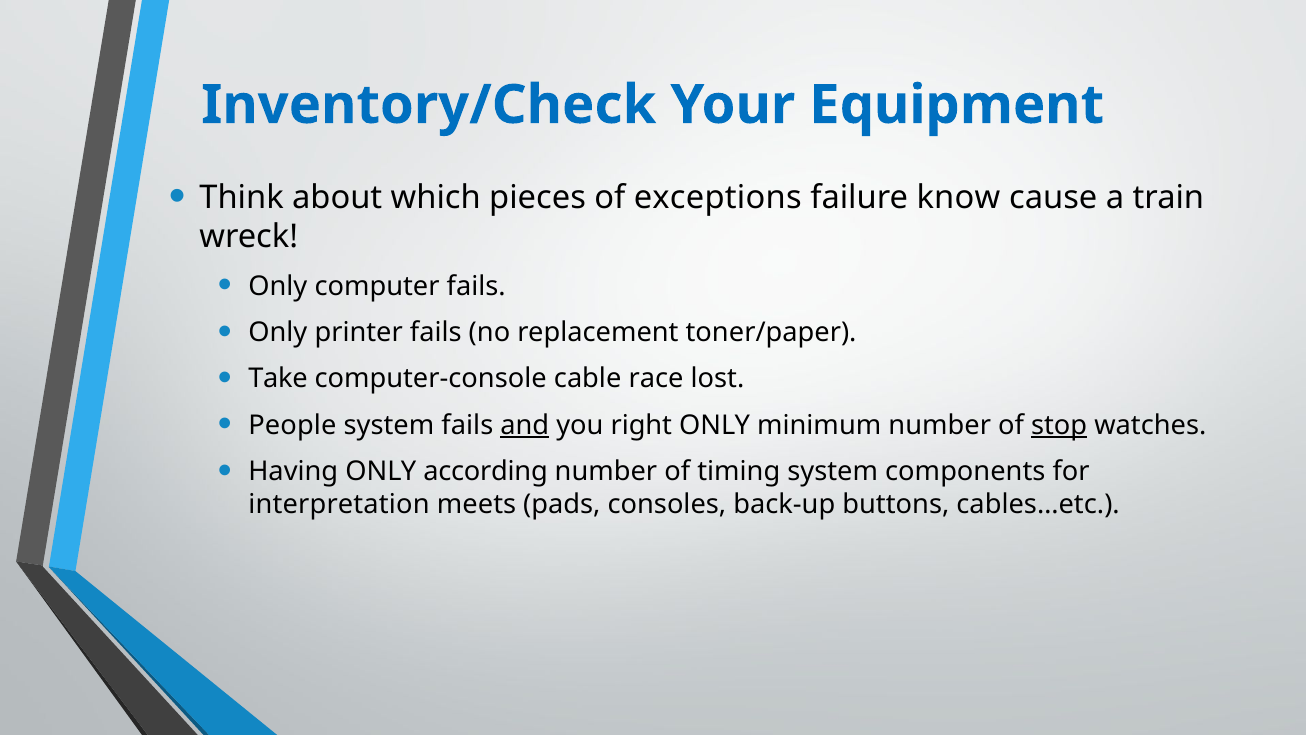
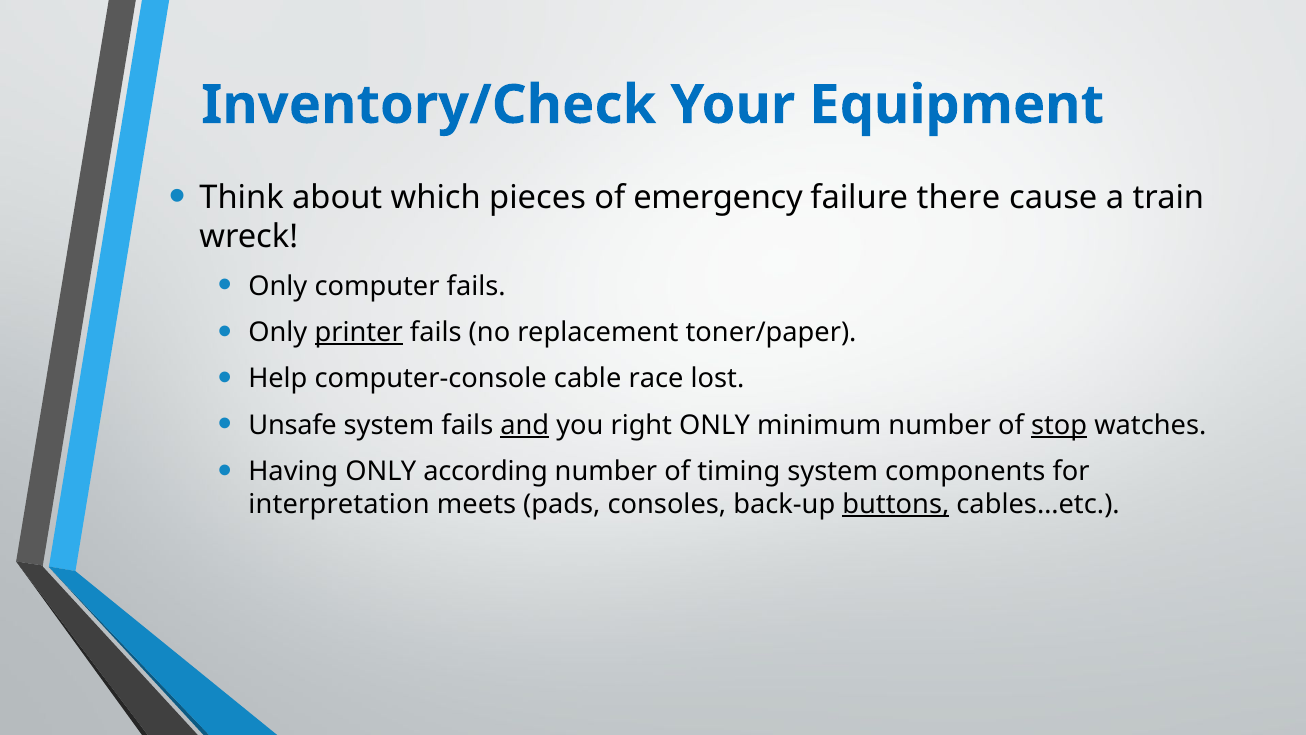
exceptions: exceptions -> emergency (718, 198)
know: know -> there (958, 198)
printer underline: none -> present (359, 332)
Take: Take -> Help (278, 379)
People: People -> Unsafe (293, 425)
buttons underline: none -> present (896, 504)
